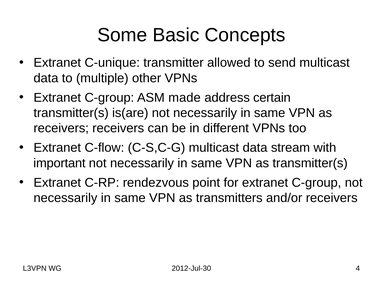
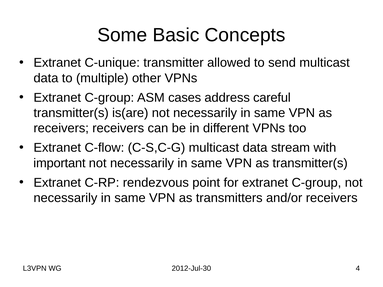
made: made -> cases (185, 98)
certain: certain -> careful (272, 98)
